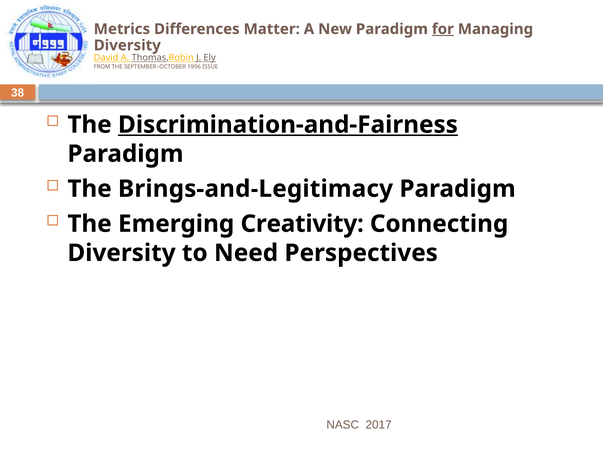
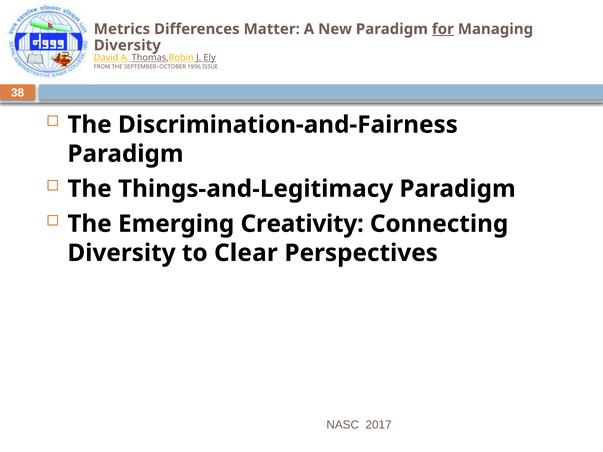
Discrimination-and-Fairness underline: present -> none (288, 125)
Brings-and-Legitimacy: Brings-and-Legitimacy -> Things-and-Legitimacy (256, 189)
Need: Need -> Clear (246, 253)
